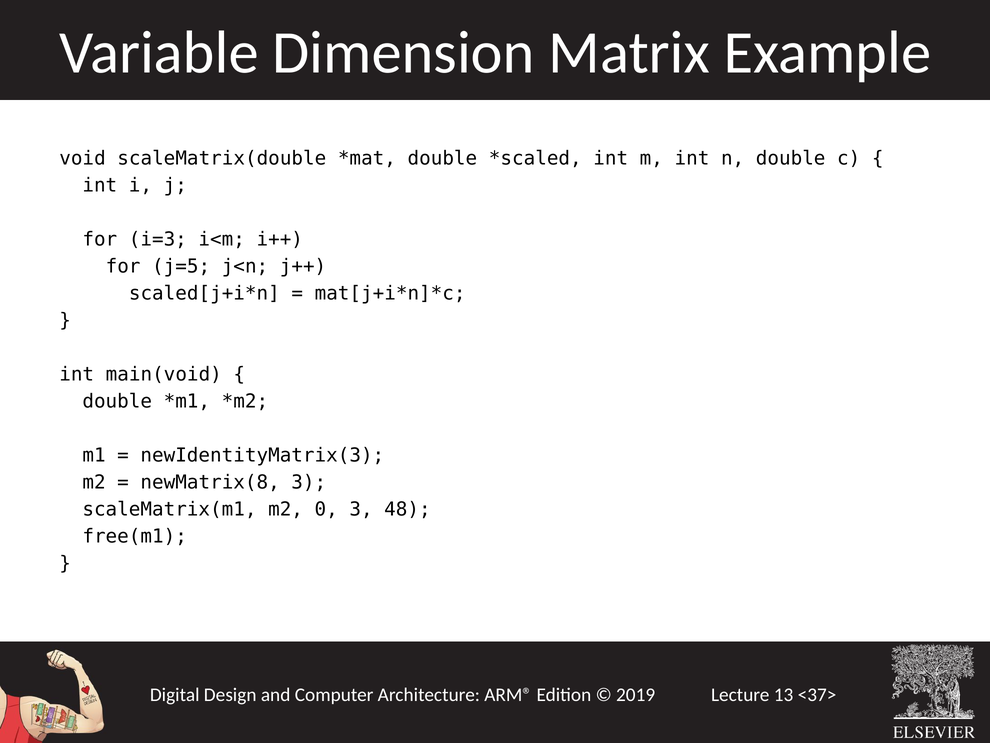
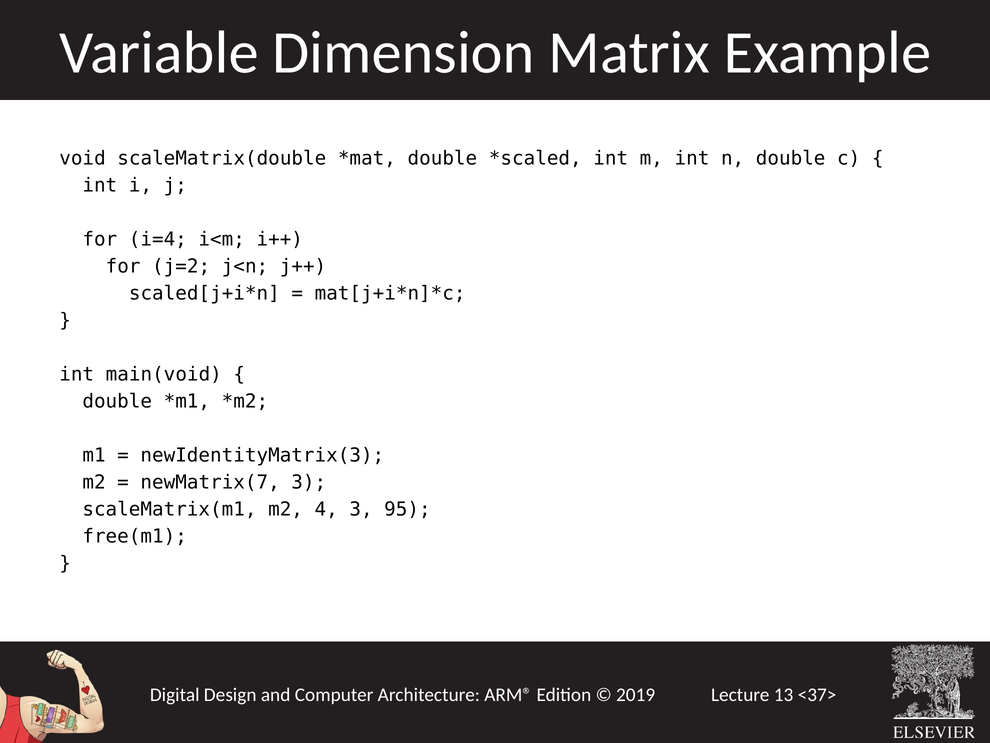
i=3: i=3 -> i=4 (158, 239)
j=5: j=5 -> j=2 (181, 266)
newMatrix(8: newMatrix(8 -> newMatrix(7 (210, 482)
0: 0 -> 4 (326, 509)
48: 48 -> 95 (407, 509)
